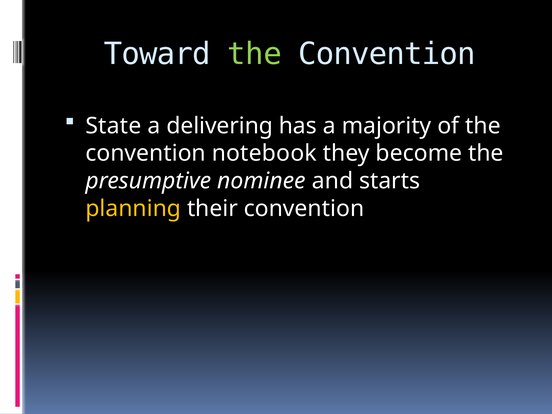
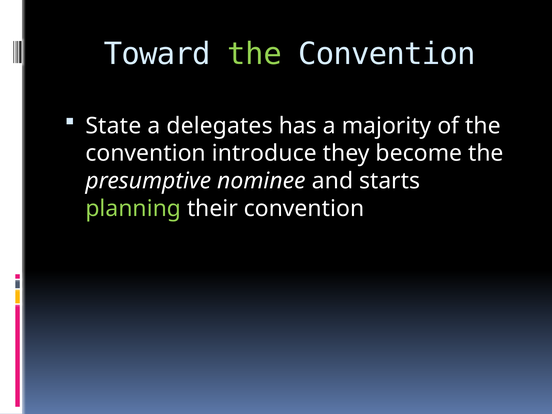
delivering: delivering -> delegates (220, 126)
notebook: notebook -> introduce (264, 153)
planning colour: yellow -> light green (133, 209)
